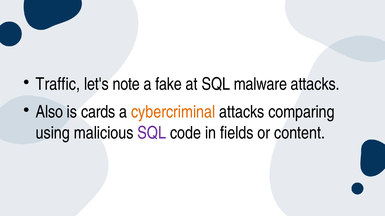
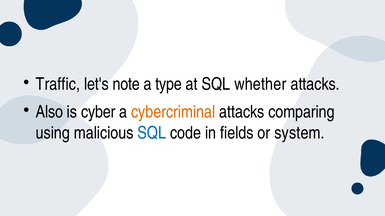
fake: fake -> type (169, 84)
malware: malware -> whether (260, 84)
cards: cards -> cyber (98, 112)
SQL colour: purple -> blue (152, 133)
content: content -> system (300, 133)
